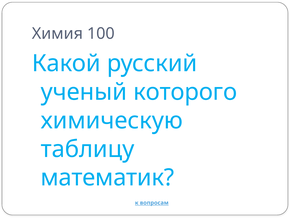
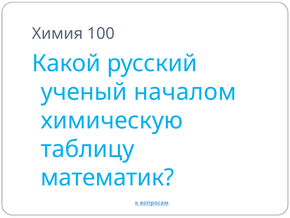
которого: которого -> началом (185, 92)
